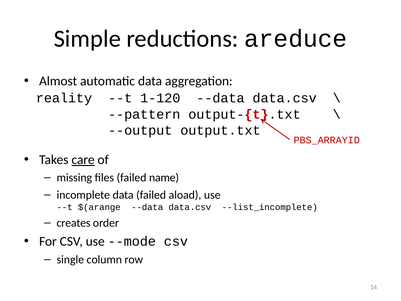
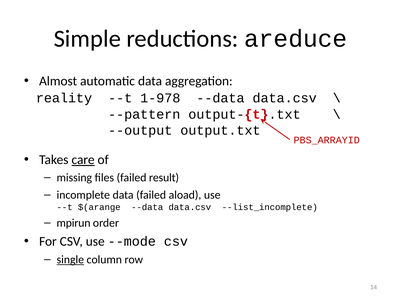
1-120: 1-120 -> 1-978 (160, 98)
name: name -> result (164, 178)
creates: creates -> mpirun (74, 223)
single underline: none -> present (70, 259)
